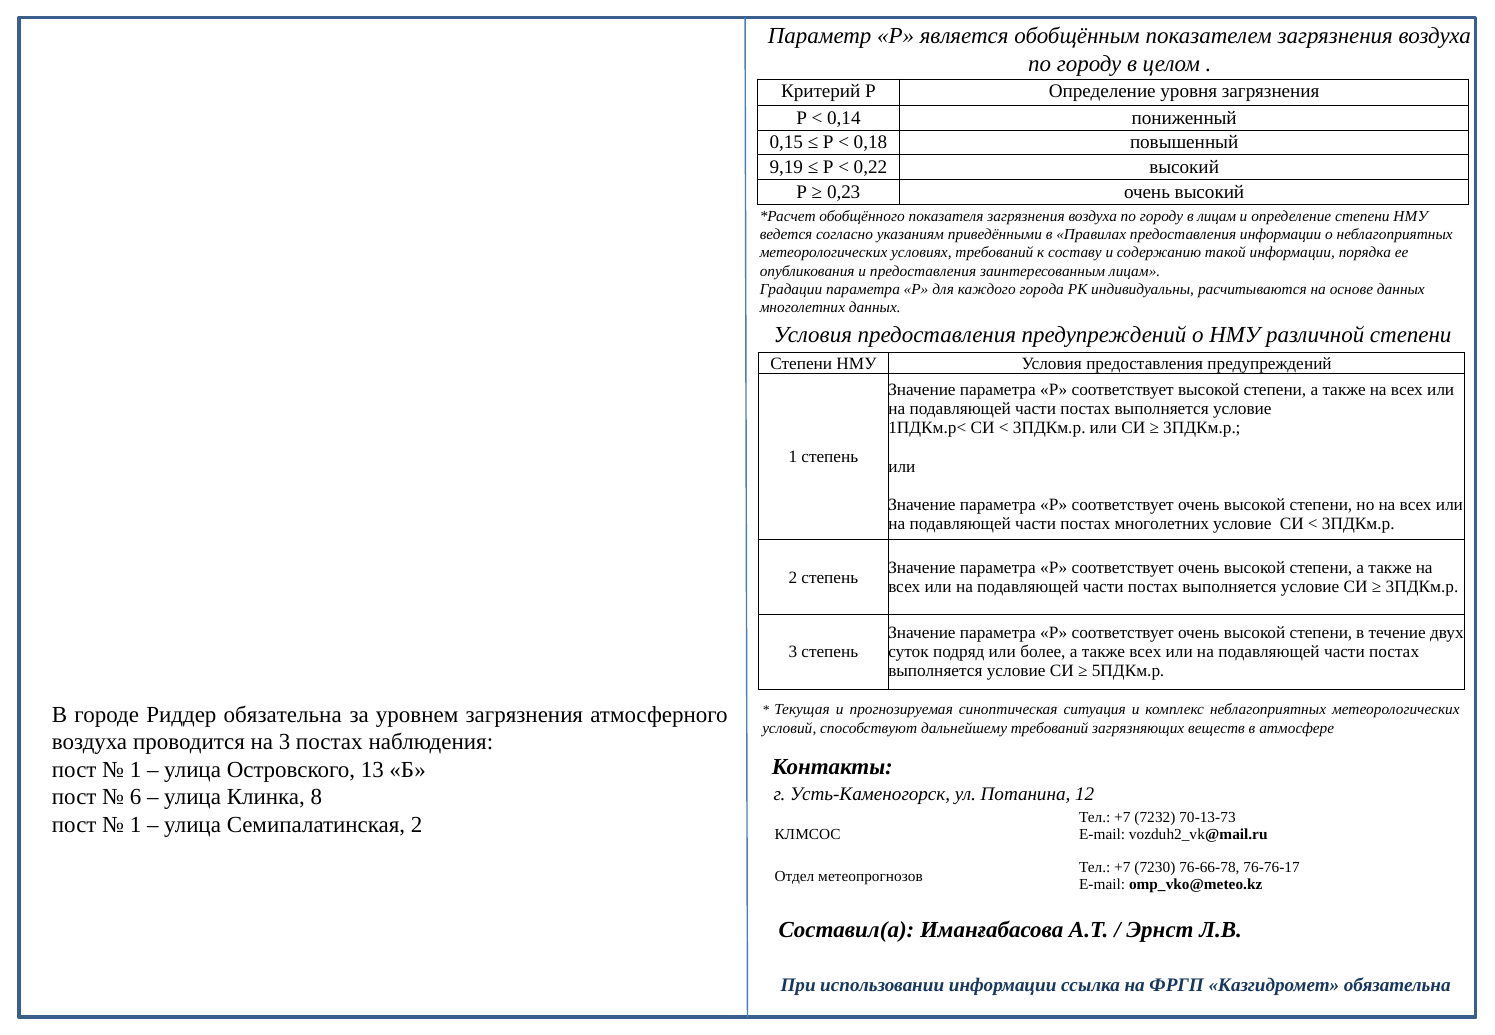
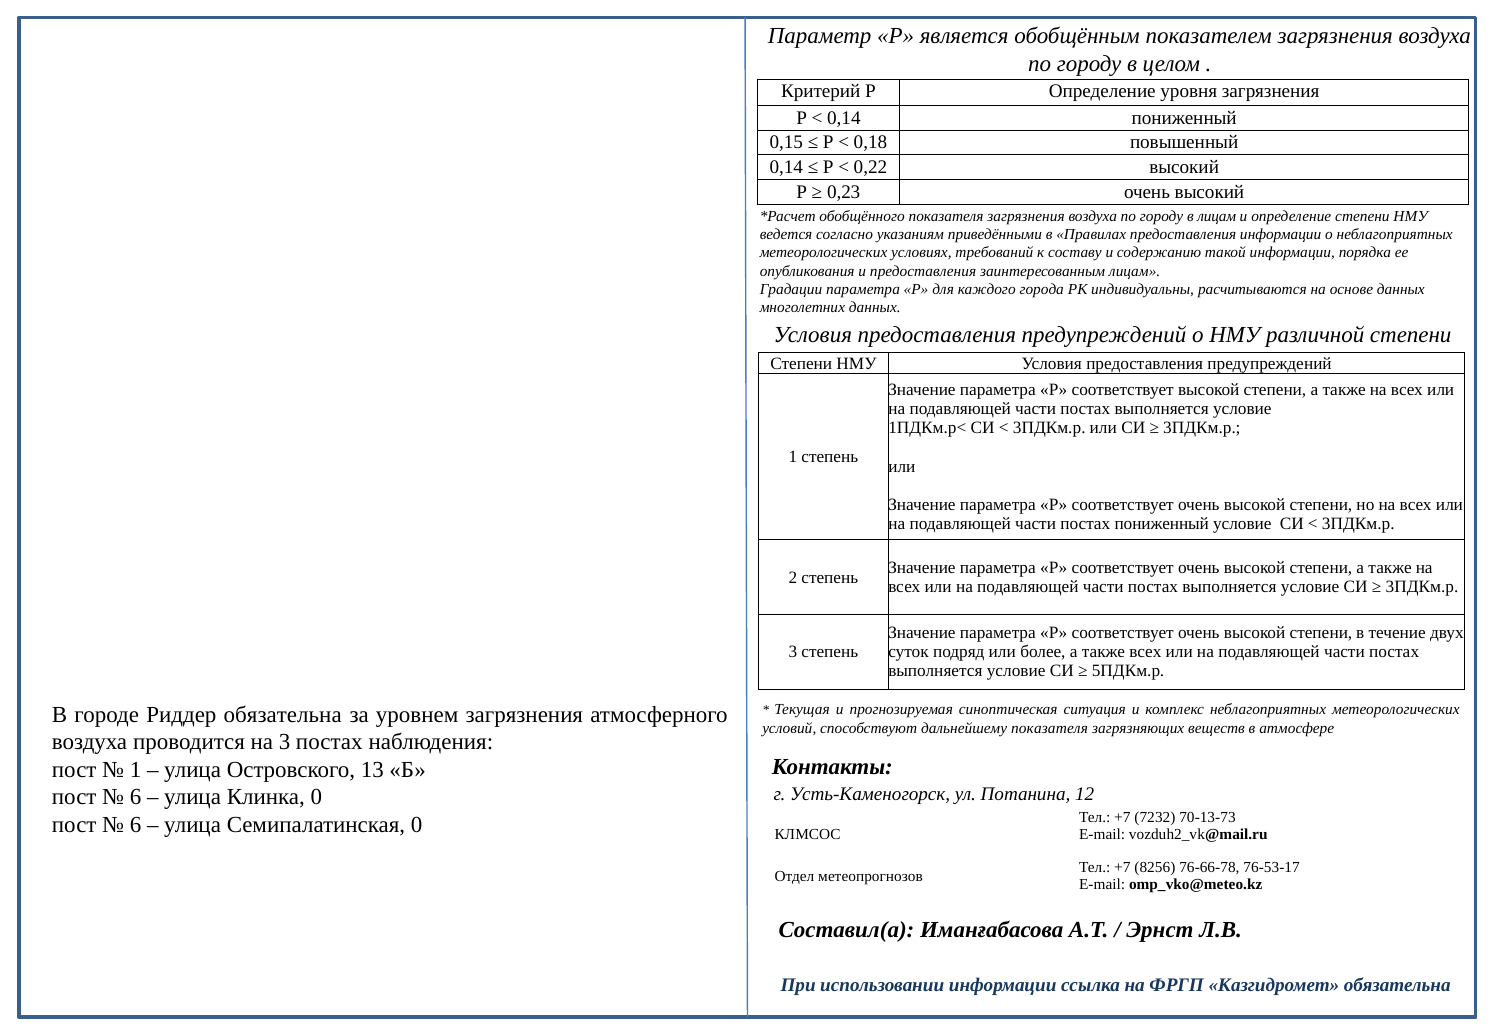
9,19: 9,19 -> 0,14 (786, 167)
постах многолетних: многолетних -> пониженный (1162, 524)
дальнейшему требований: требований -> показателя (1049, 728)
Клинка 8: 8 -> 0 (316, 797)
1: 1 -> 6 (136, 825)
Семипалатинская 2: 2 -> 0 (417, 825)
7230: 7230 -> 8256 (1155, 868)
76-76-17: 76-76-17 -> 76-53-17 (1272, 868)
